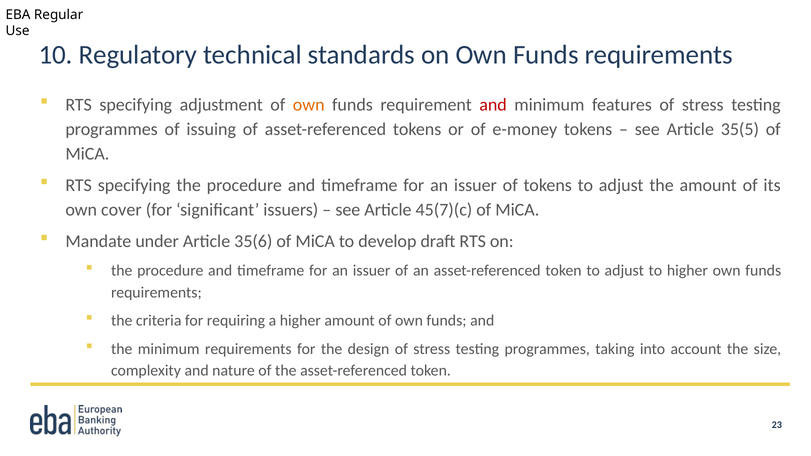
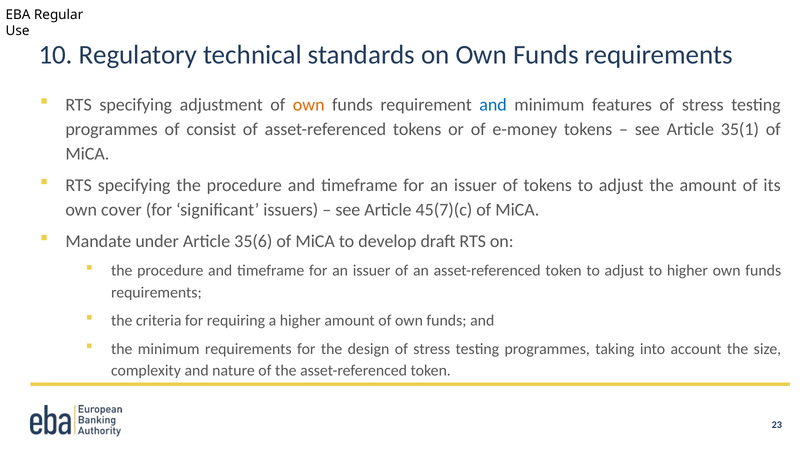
and colour: red -> blue (493, 105)
issuing: issuing -> consist (211, 129)
35(5: 35(5 -> 35(1 (740, 129)
